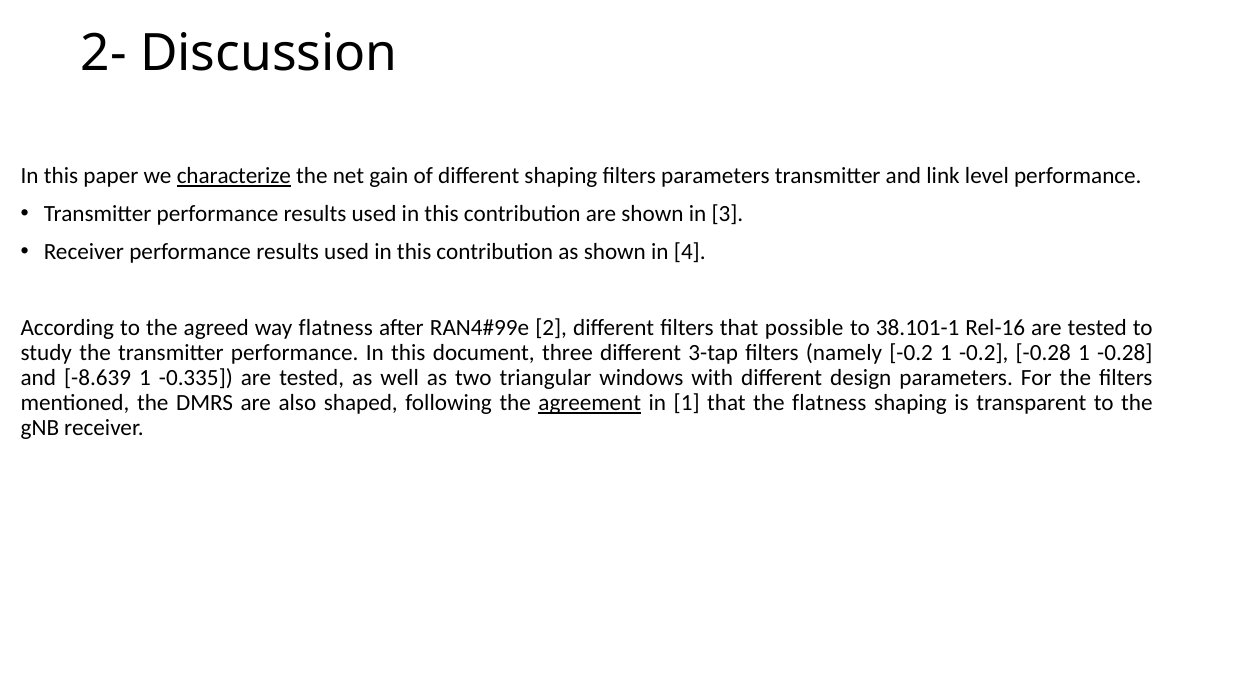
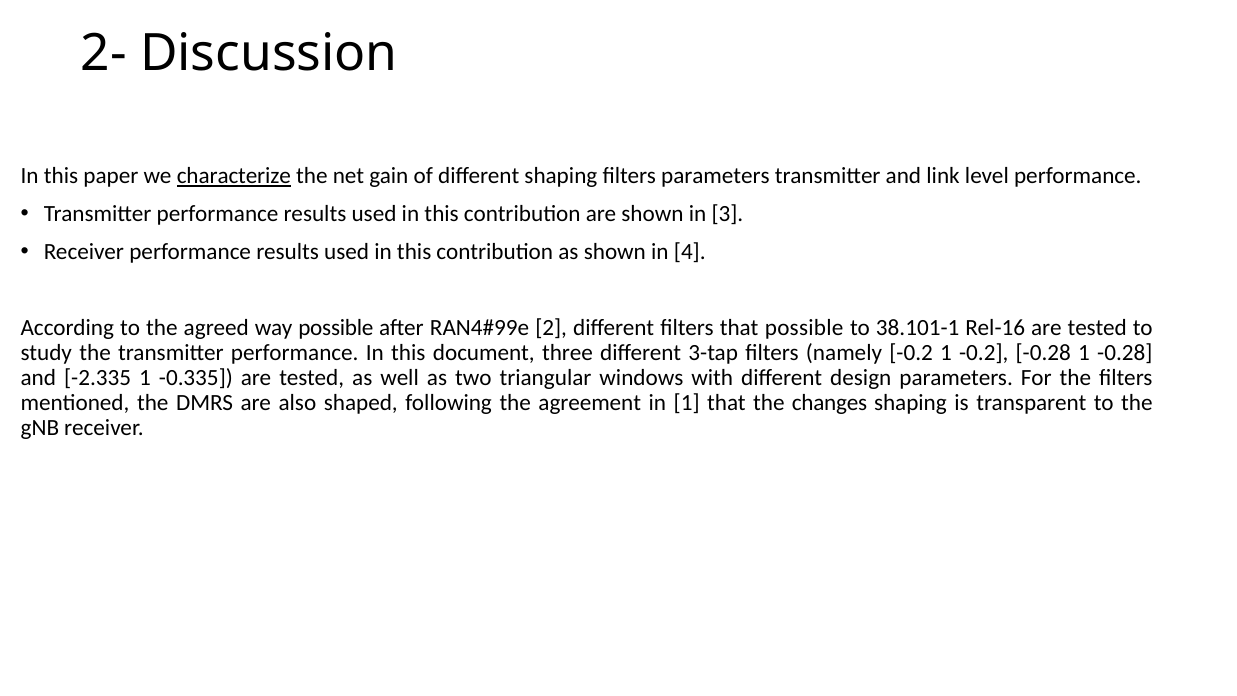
way flatness: flatness -> possible (336, 328)
-8.639: -8.639 -> -2.335 (98, 378)
agreement underline: present -> none (590, 403)
the flatness: flatness -> changes (829, 403)
